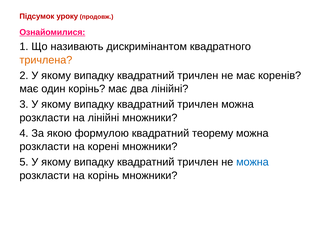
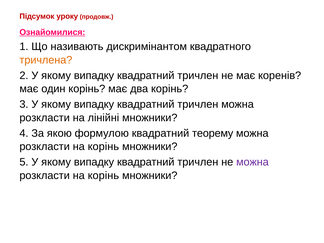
два лінійні: лінійні -> корінь (170, 89)
корені: корені -> корінь (103, 147)
можна colour: blue -> purple (252, 162)
